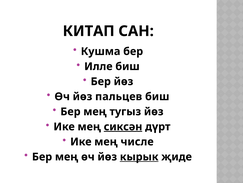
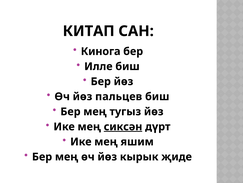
Кушма: Кушма -> Кинога (101, 51)
числе: числе -> яшим (137, 141)
кырык underline: present -> none (139, 156)
